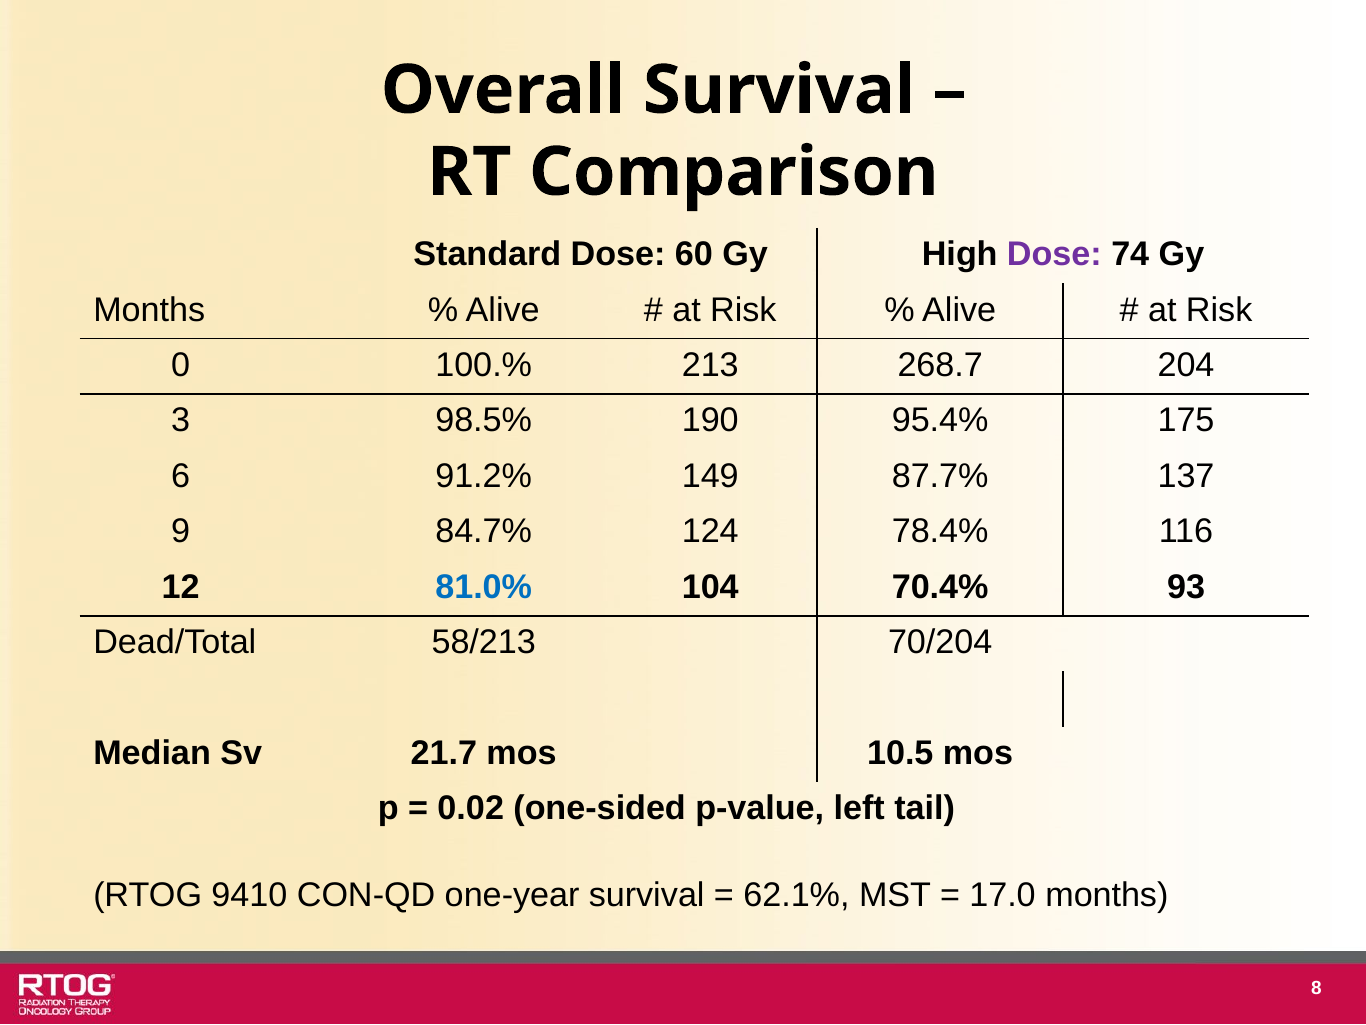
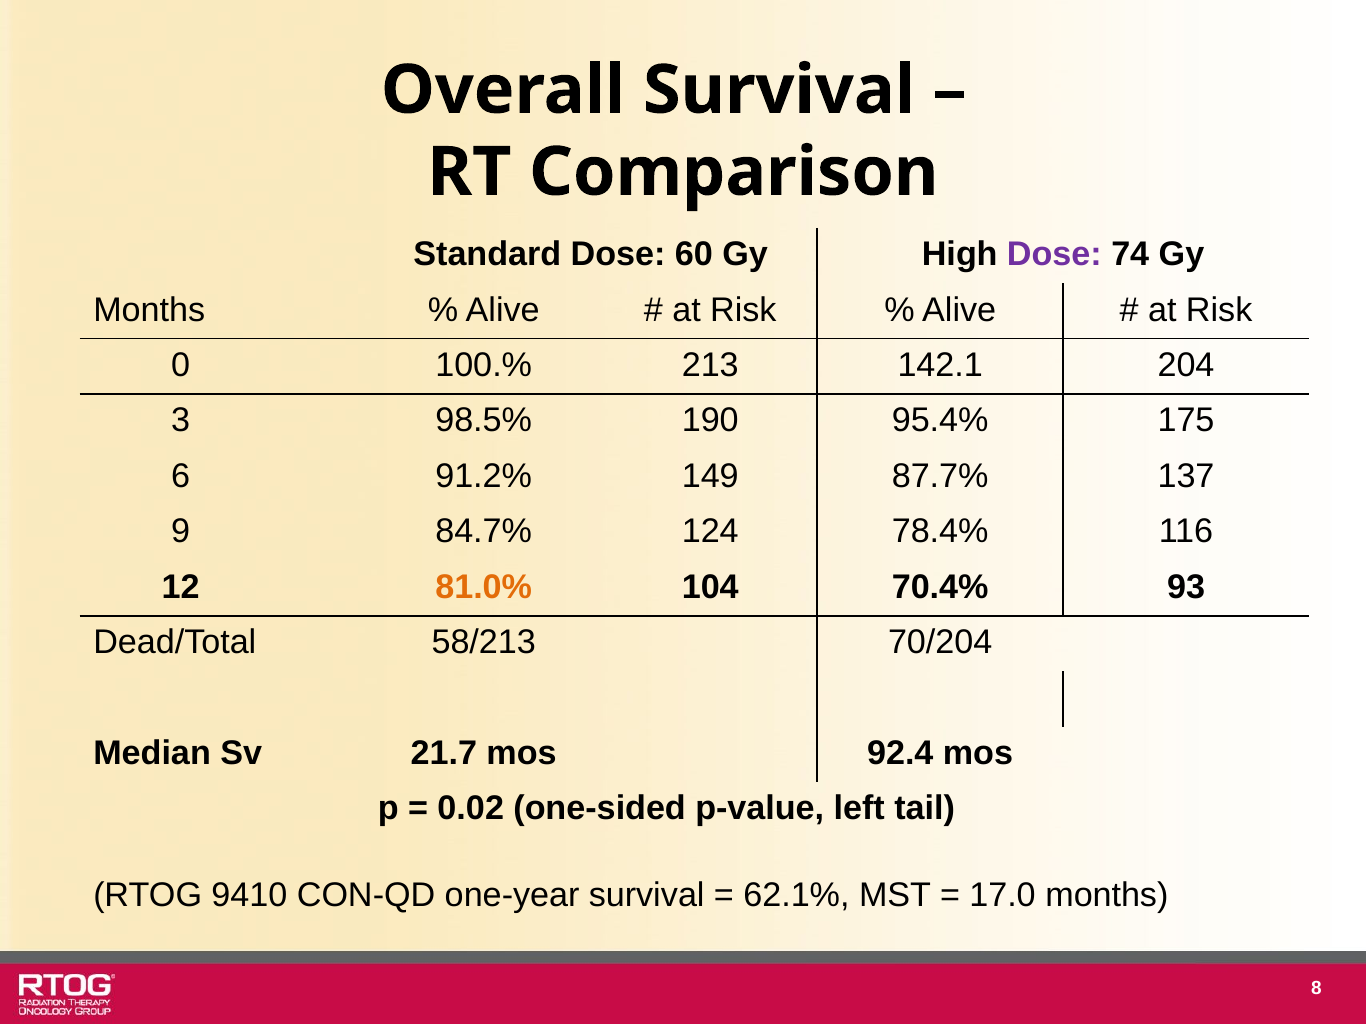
268.7: 268.7 -> 142.1 (940, 365)
81.0% colour: blue -> orange (484, 587)
10.5: 10.5 -> 92.4 (900, 753)
